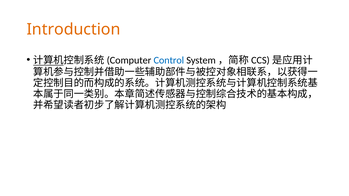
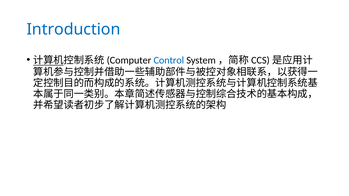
Introduction colour: orange -> blue (74, 29)
